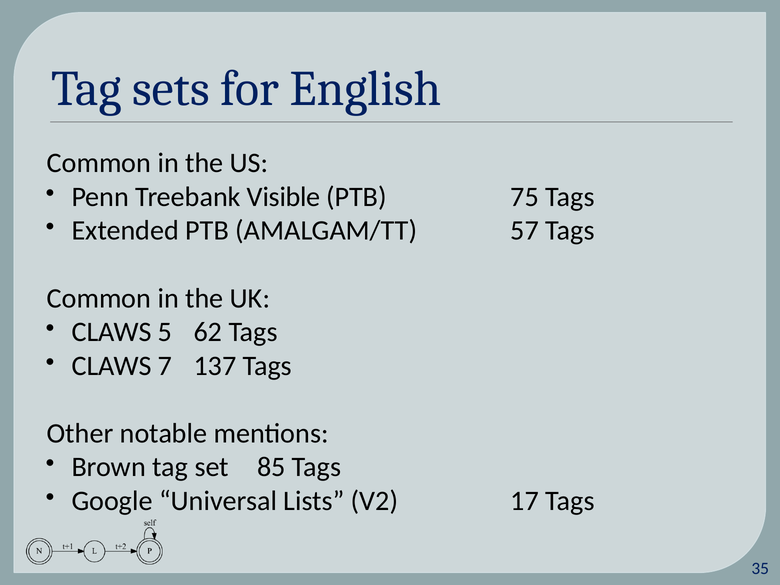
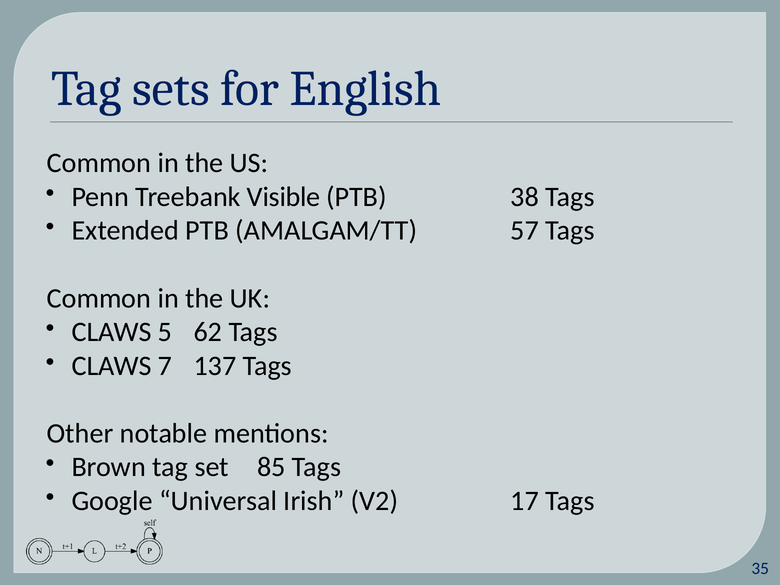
75: 75 -> 38 (525, 197)
Lists: Lists -> Irish (314, 501)
